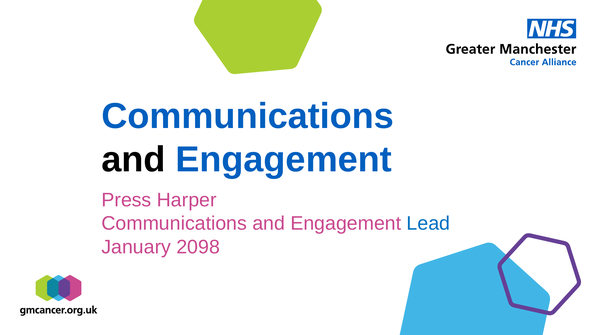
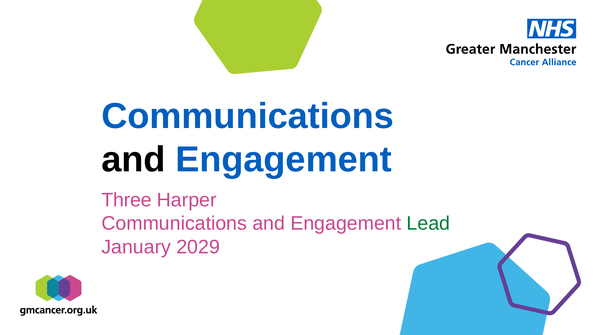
Press: Press -> Three (127, 200)
Lead colour: blue -> green (428, 223)
2098: 2098 -> 2029 (198, 247)
